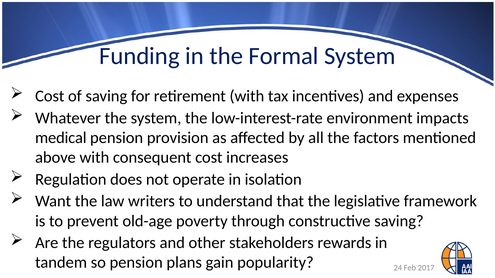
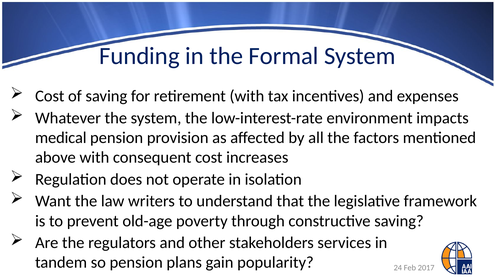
rewards: rewards -> services (344, 243)
